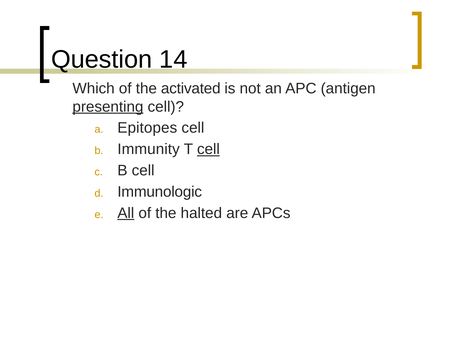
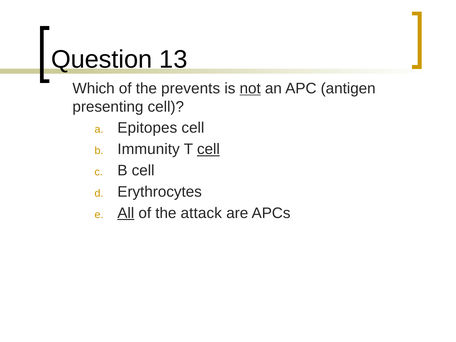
14: 14 -> 13 (173, 60)
activated: activated -> prevents (191, 88)
not underline: none -> present (250, 88)
presenting underline: present -> none (108, 107)
Immunologic: Immunologic -> Erythrocytes (160, 192)
halted: halted -> attack (201, 213)
